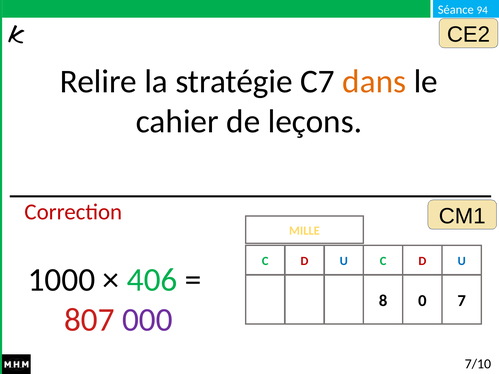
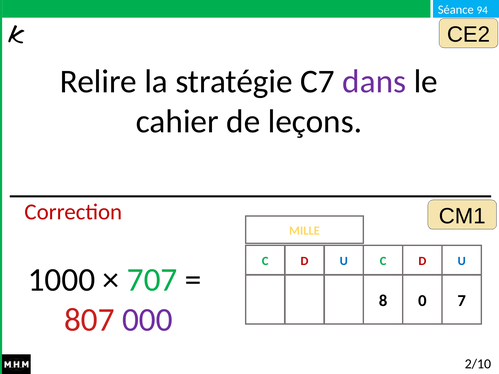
dans colour: orange -> purple (374, 82)
406: 406 -> 707 (152, 280)
7/10: 7/10 -> 2/10 (478, 364)
